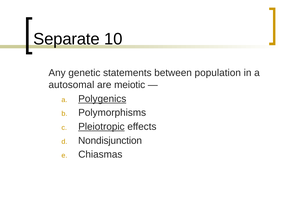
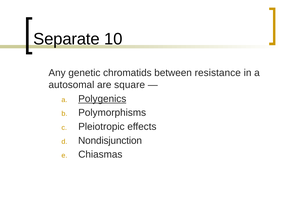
statements: statements -> chromatids (127, 73)
population: population -> resistance (218, 73)
meiotic: meiotic -> square (130, 85)
Pleiotropic underline: present -> none (101, 126)
